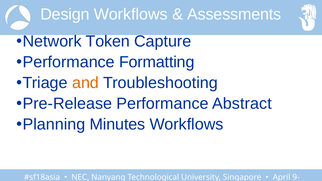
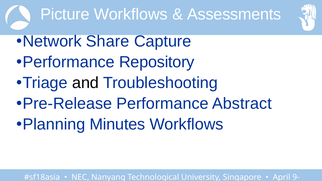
Design: Design -> Picture (65, 14)
Token: Token -> Share (108, 41)
Formatting: Formatting -> Repository (157, 62)
and colour: orange -> black (86, 83)
